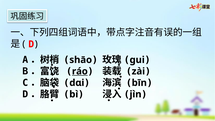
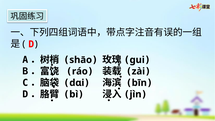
ráo underline: present -> none (80, 71)
